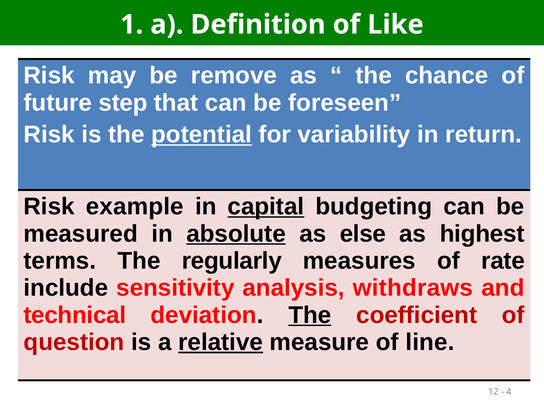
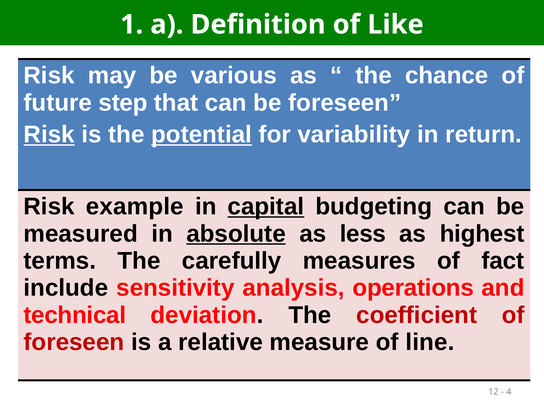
remove: remove -> various (234, 76)
Risk underline: none -> present (49, 135)
else: else -> less (363, 234)
regularly: regularly -> carefully (232, 261)
rate: rate -> fact (503, 261)
withdraws: withdraws -> operations (413, 288)
The underline: present -> none (310, 315)
question: question -> foreseen (74, 342)
relative underline: present -> none (221, 342)
